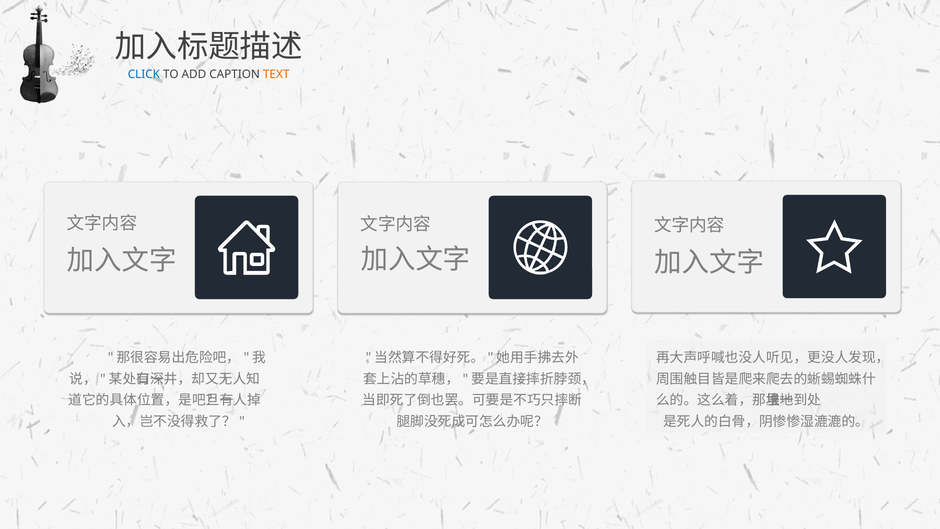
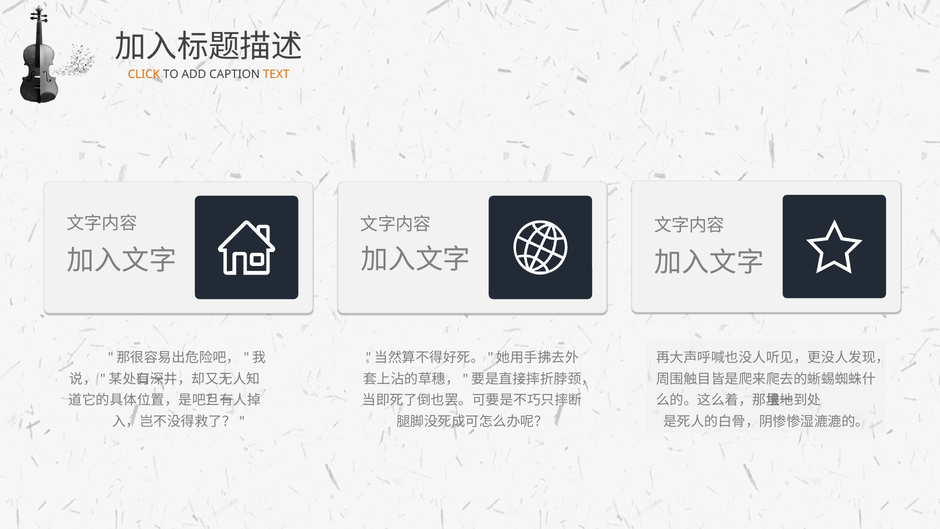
CLICK colour: blue -> orange (144, 74)
